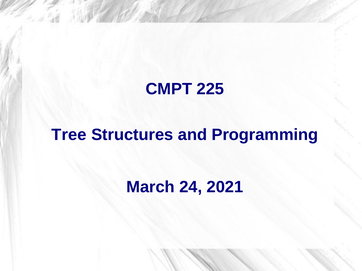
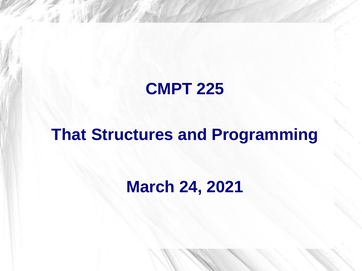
Tree: Tree -> That (69, 135)
